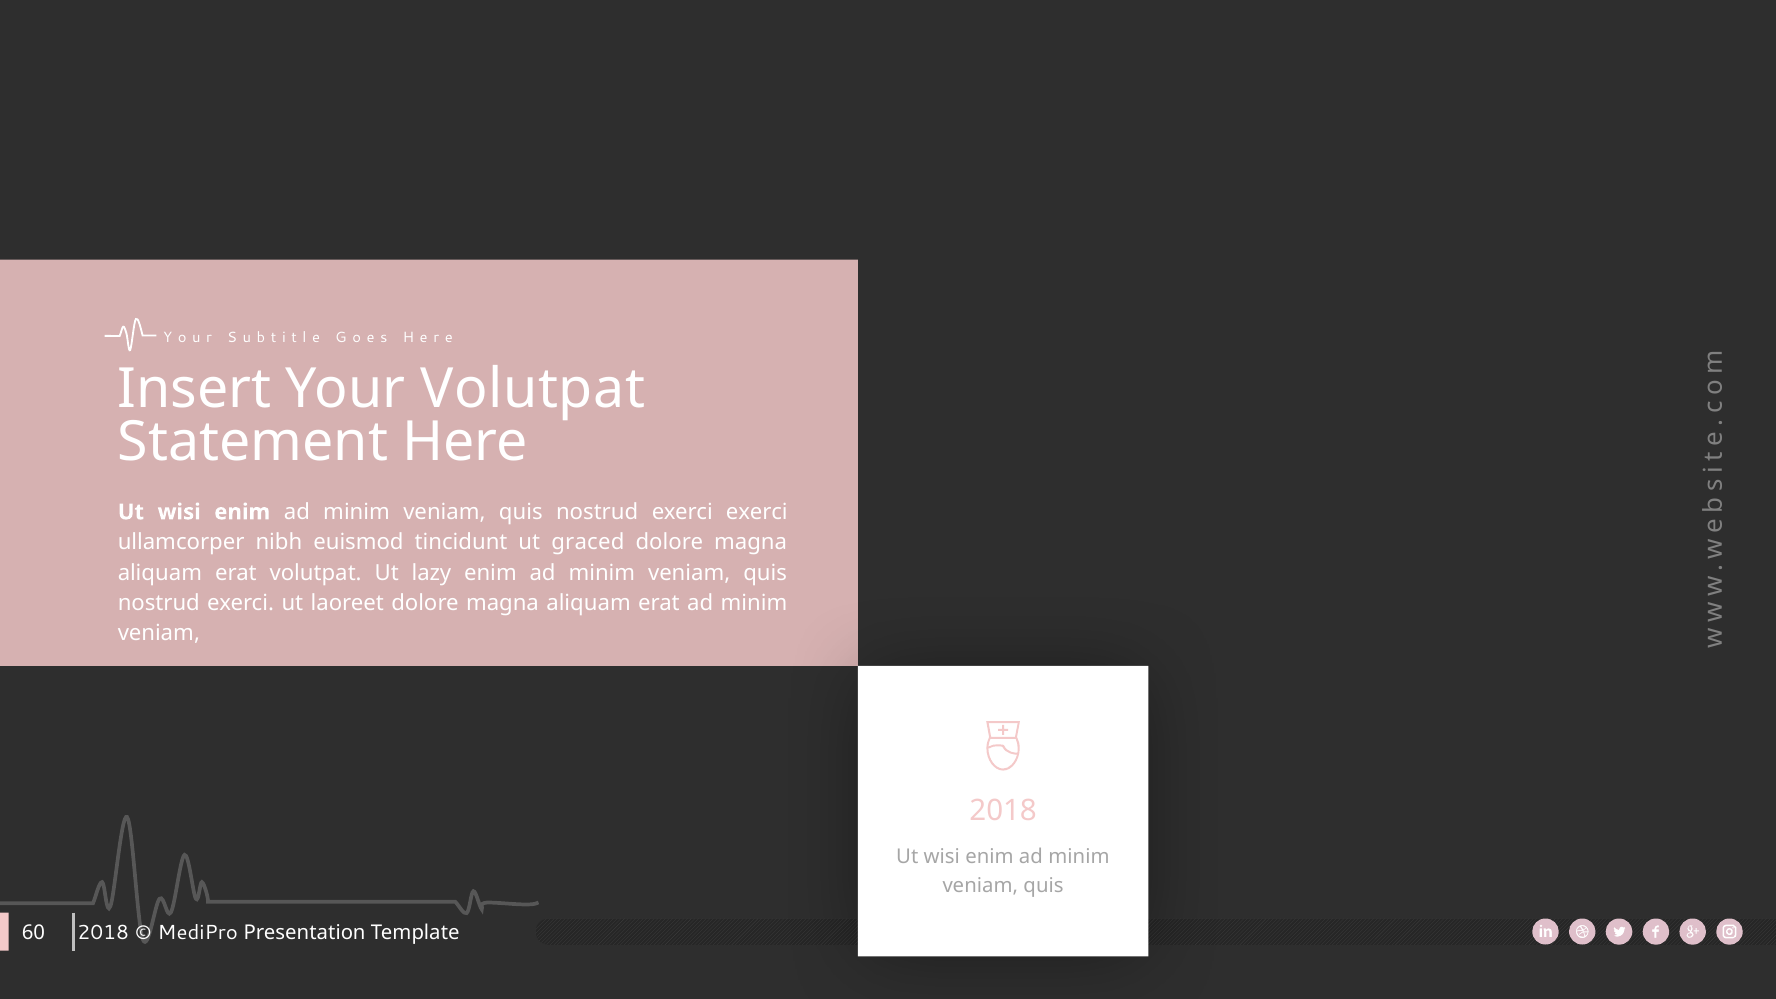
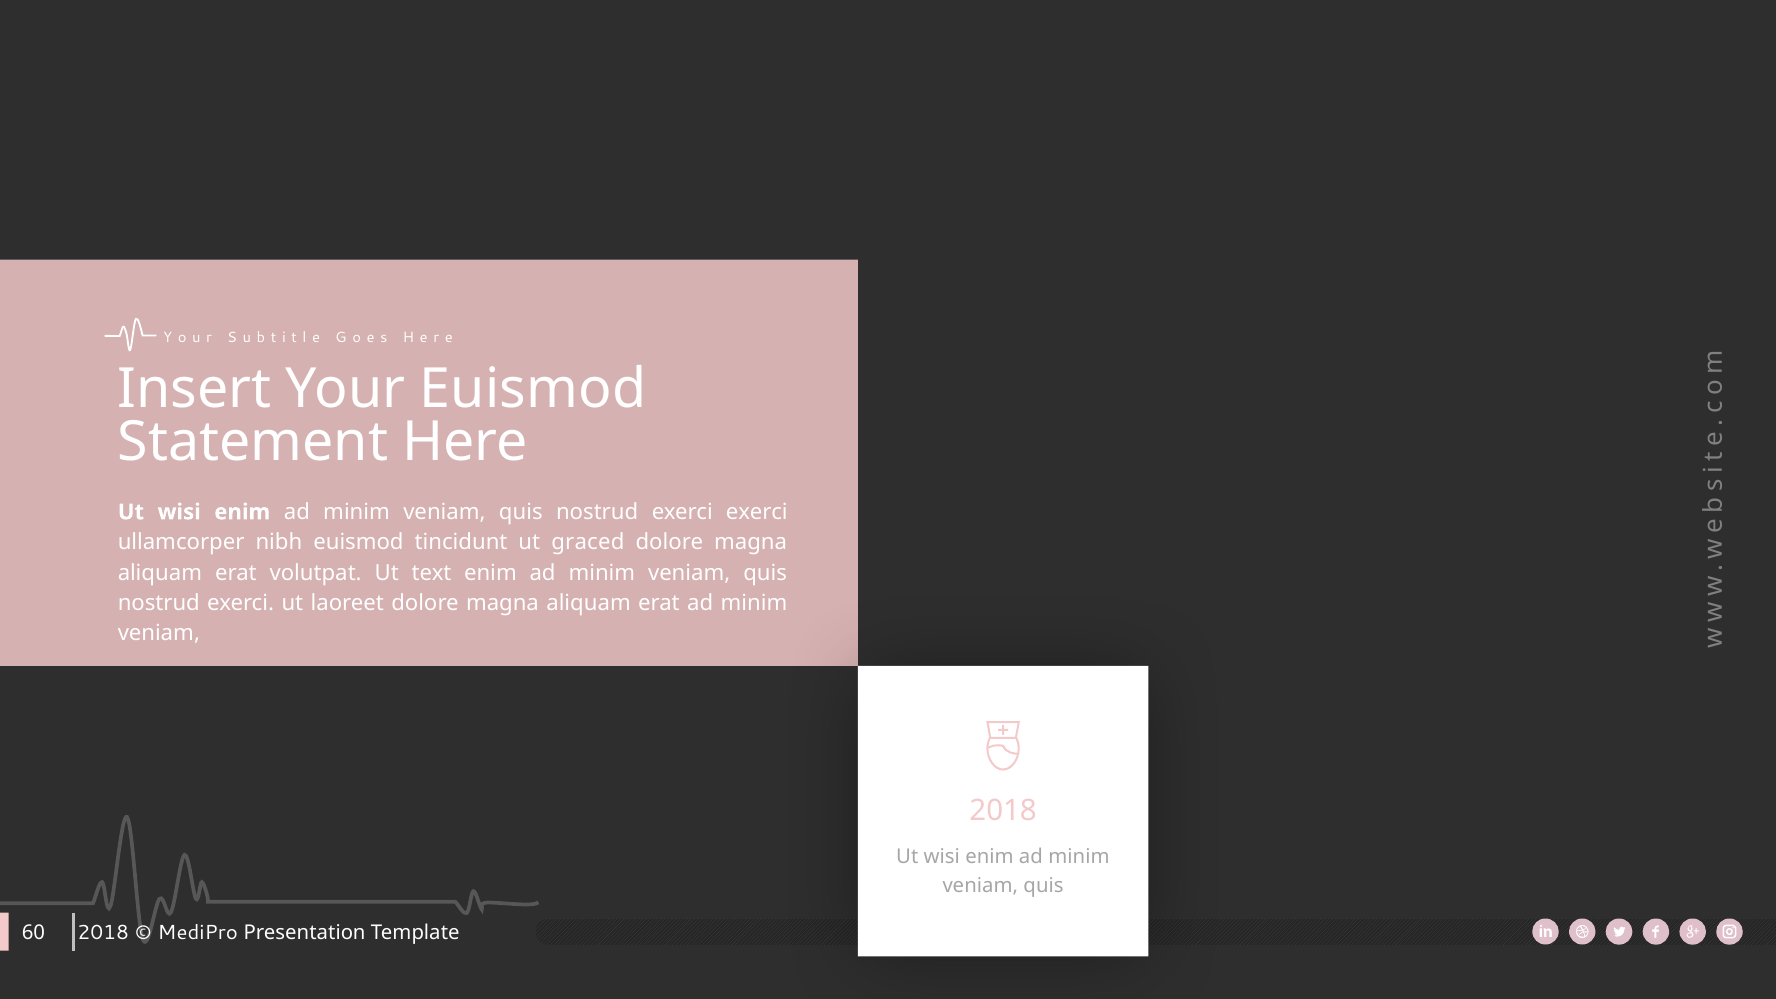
Your Volutpat: Volutpat -> Euismod (533, 389)
lazy: lazy -> text (432, 573)
